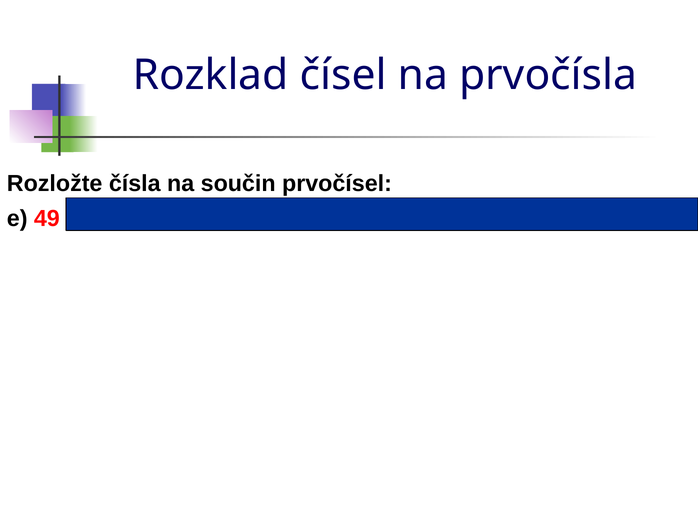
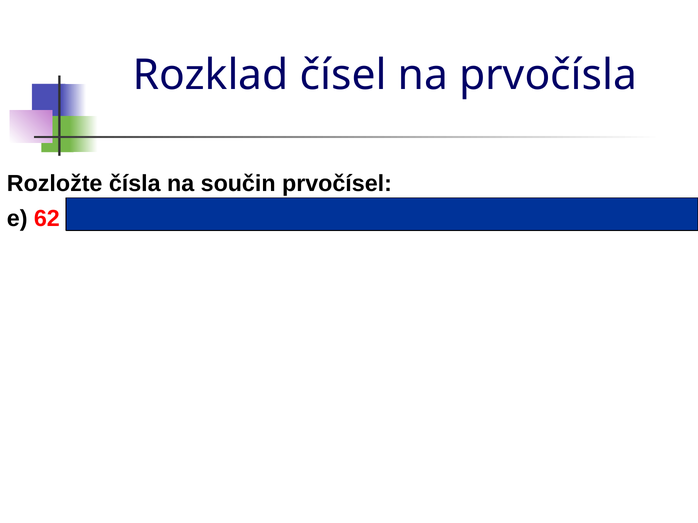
49: 49 -> 62 (47, 219)
